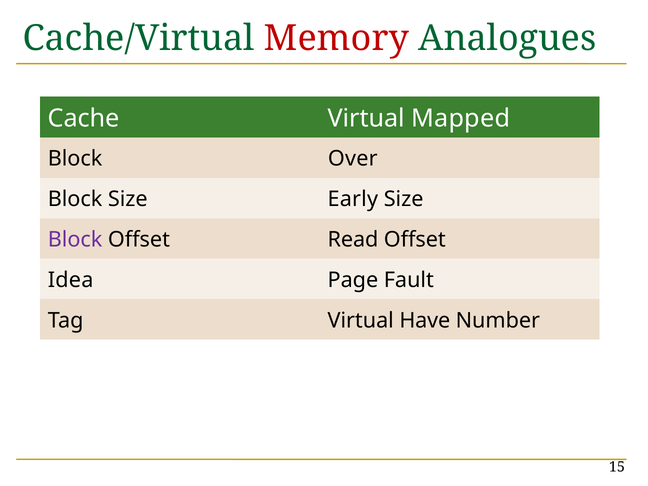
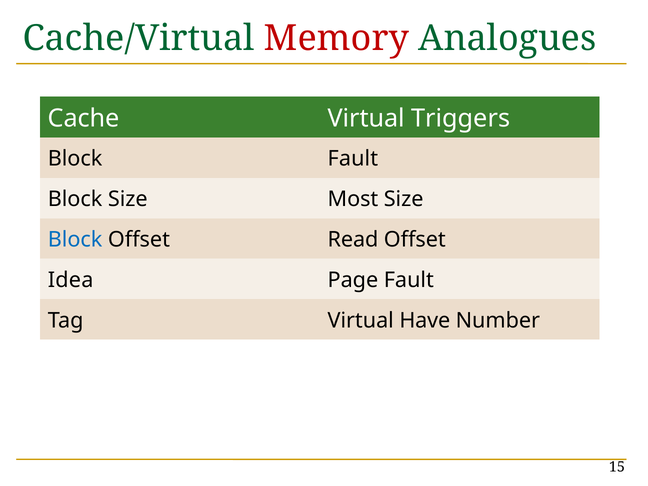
Mapped: Mapped -> Triggers (461, 118)
Block Over: Over -> Fault (353, 159)
Early: Early -> Most (353, 199)
Block colour: purple -> blue (75, 240)
